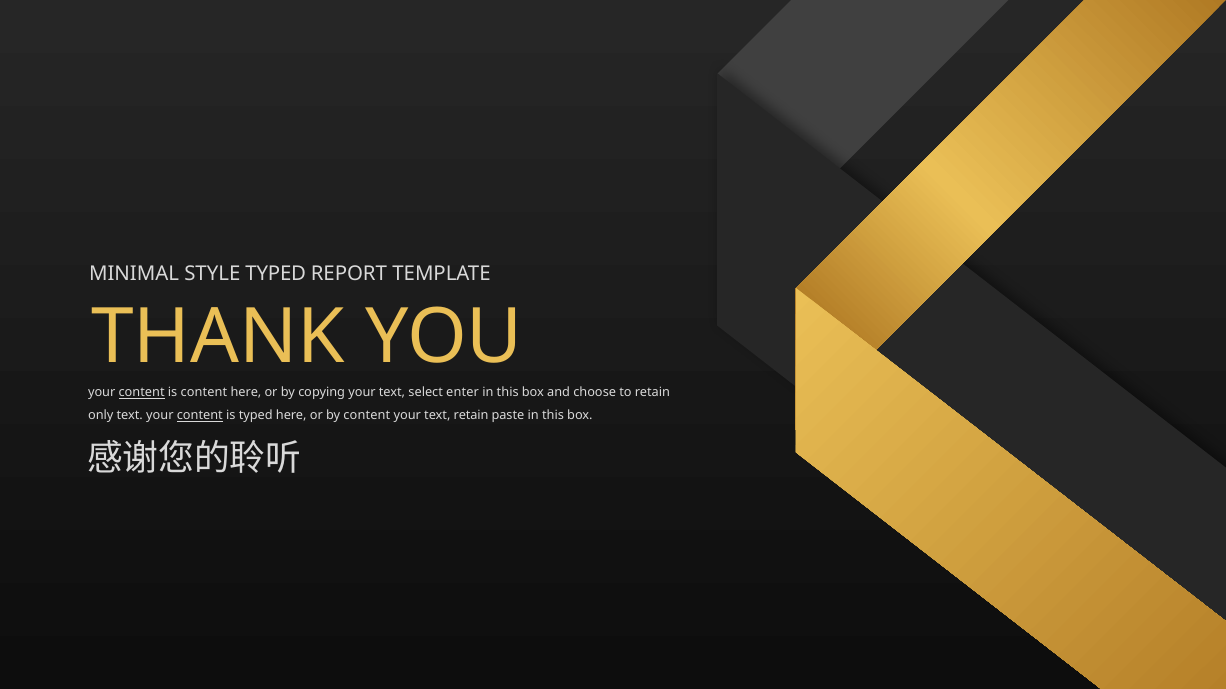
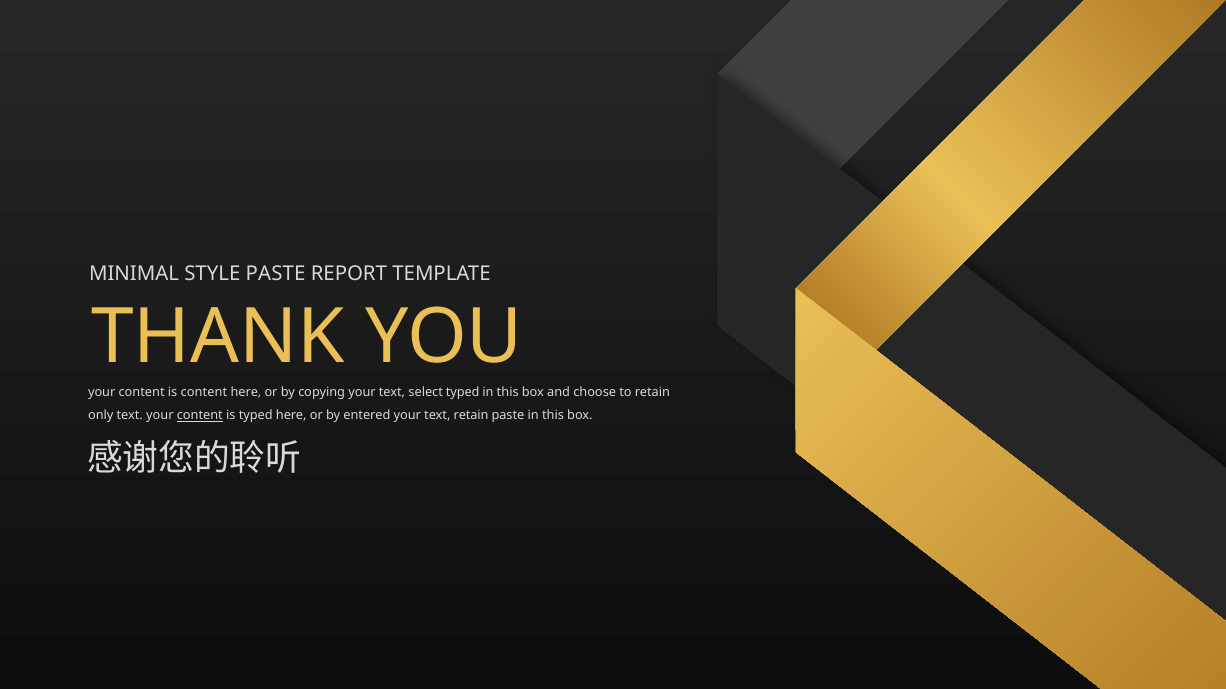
STYLE TYPED: TYPED -> PASTE (276, 274)
content underline: present -> none (142, 393)
select enter: enter -> typed (463, 393)
by content: content -> entered (367, 416)
